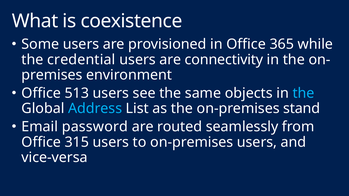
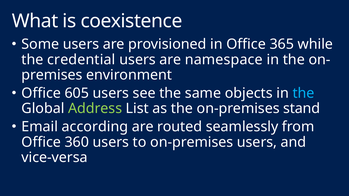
connectivity: connectivity -> namespace (224, 60)
513: 513 -> 605 (77, 93)
Address colour: light blue -> light green (95, 109)
password: password -> according (95, 127)
315: 315 -> 360 (77, 142)
